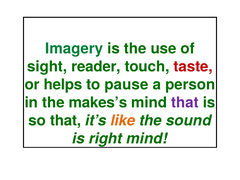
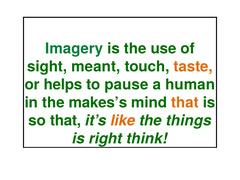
reader: reader -> meant (96, 67)
taste colour: red -> orange (193, 67)
person: person -> human (190, 85)
that colour: purple -> orange (185, 103)
sound: sound -> things (189, 121)
right mind: mind -> think (147, 139)
